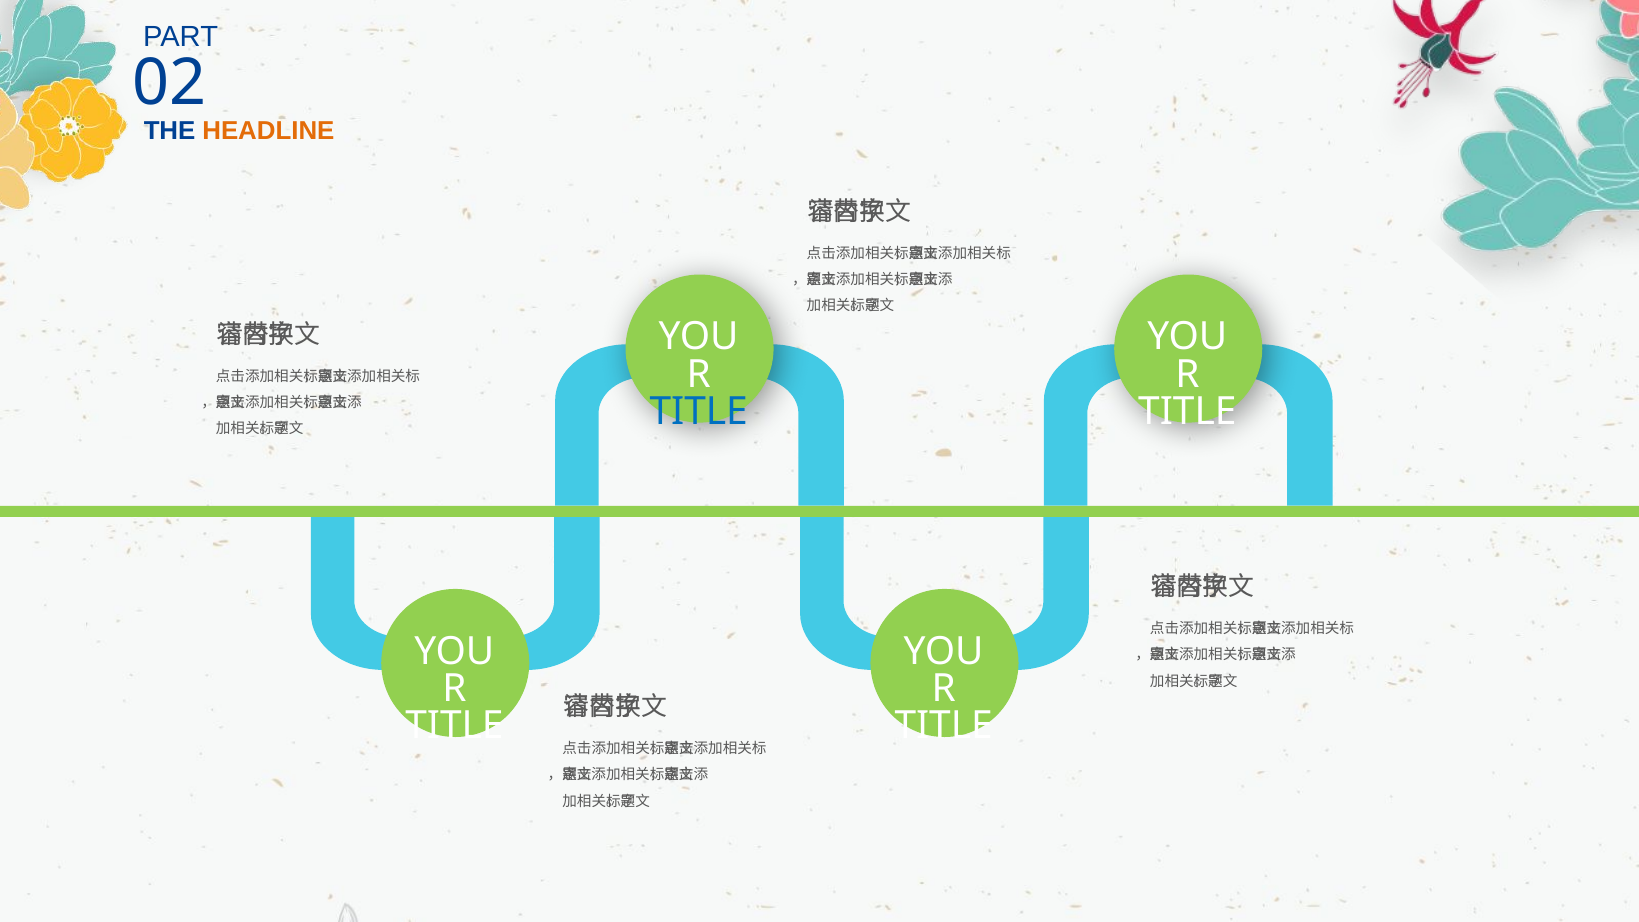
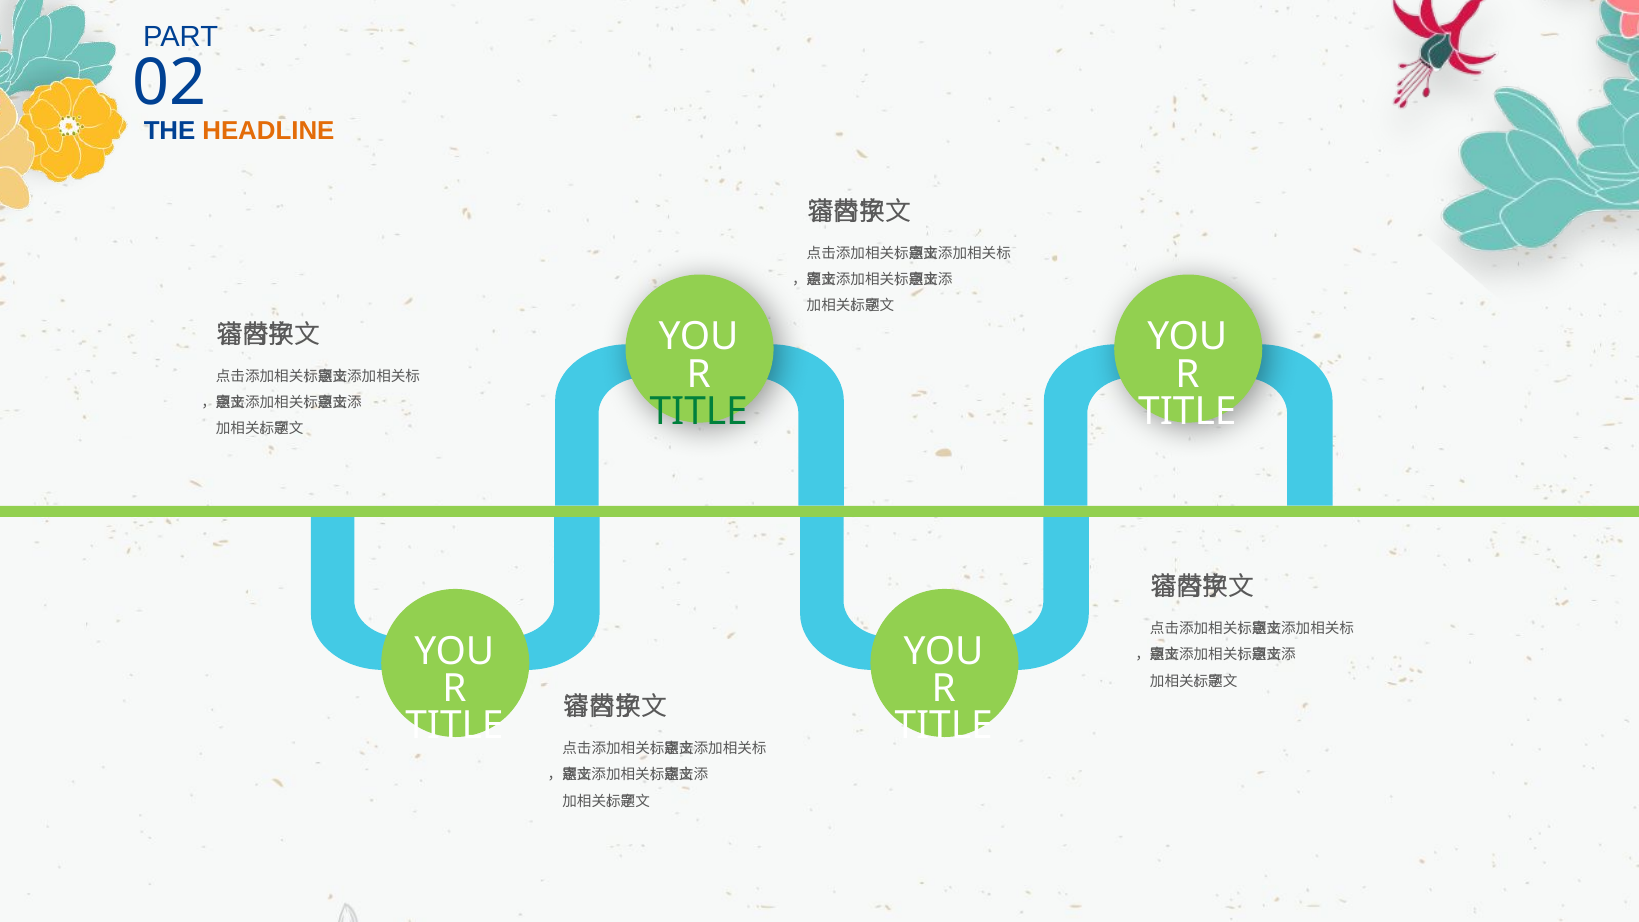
TITLE colour: blue -> green (699, 411)
